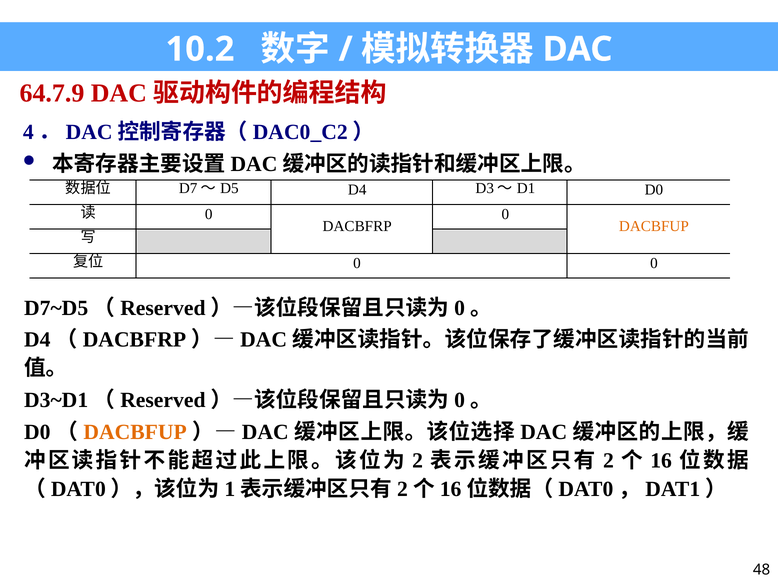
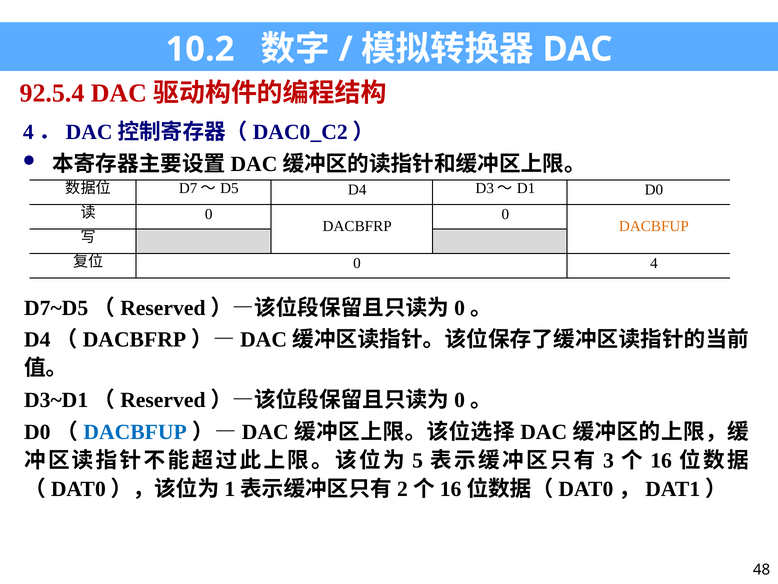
64.7.9: 64.7.9 -> 92.5.4 (52, 93)
0 0: 0 -> 4 (654, 263)
DACBFUP colour: orange -> blue (135, 432)
2: 2 -> 5 (418, 460)
2: 2 -> 3 (608, 460)
